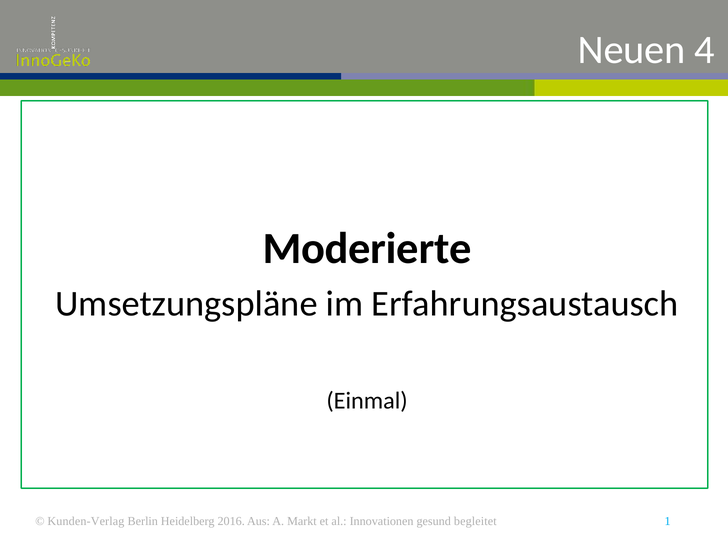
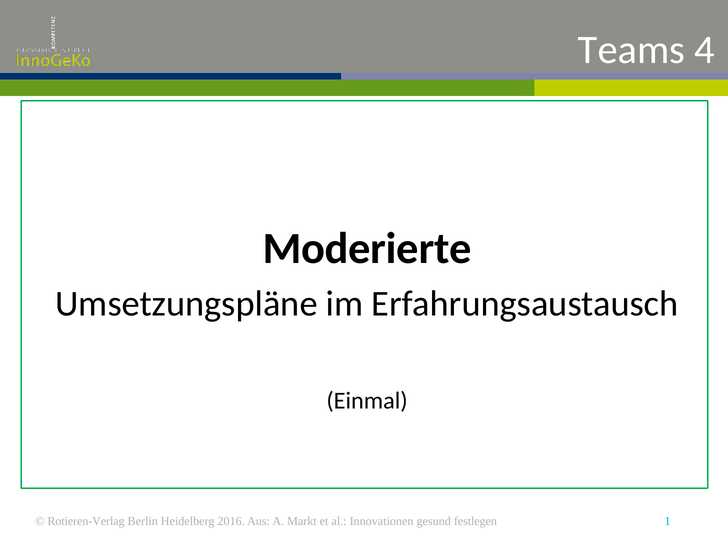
Neuen: Neuen -> Teams (632, 50)
Kunden-Verlag: Kunden-Verlag -> Rotieren-Verlag (86, 521)
begleitet: begleitet -> festlegen (475, 521)
